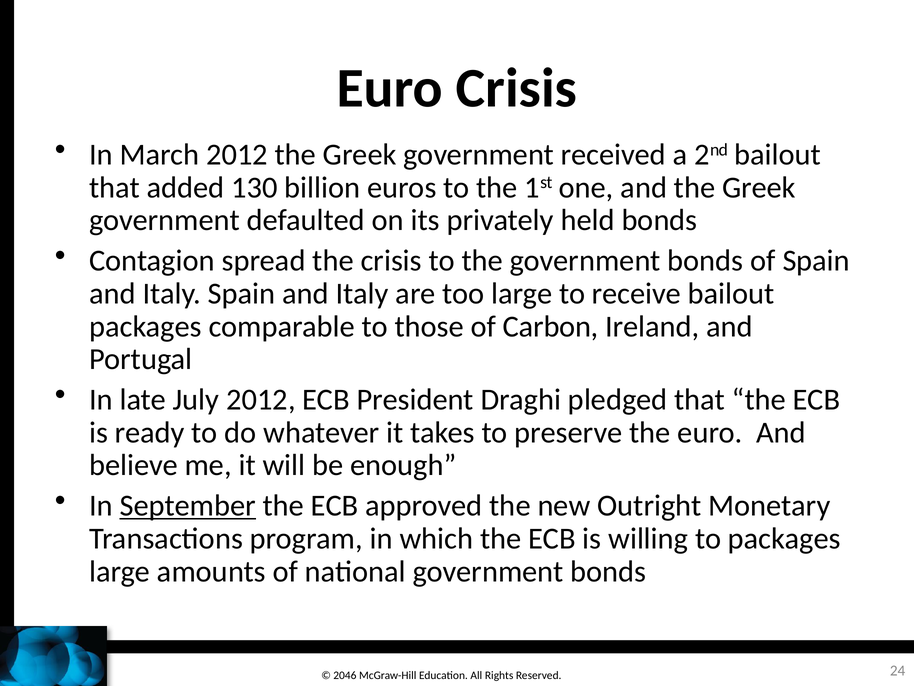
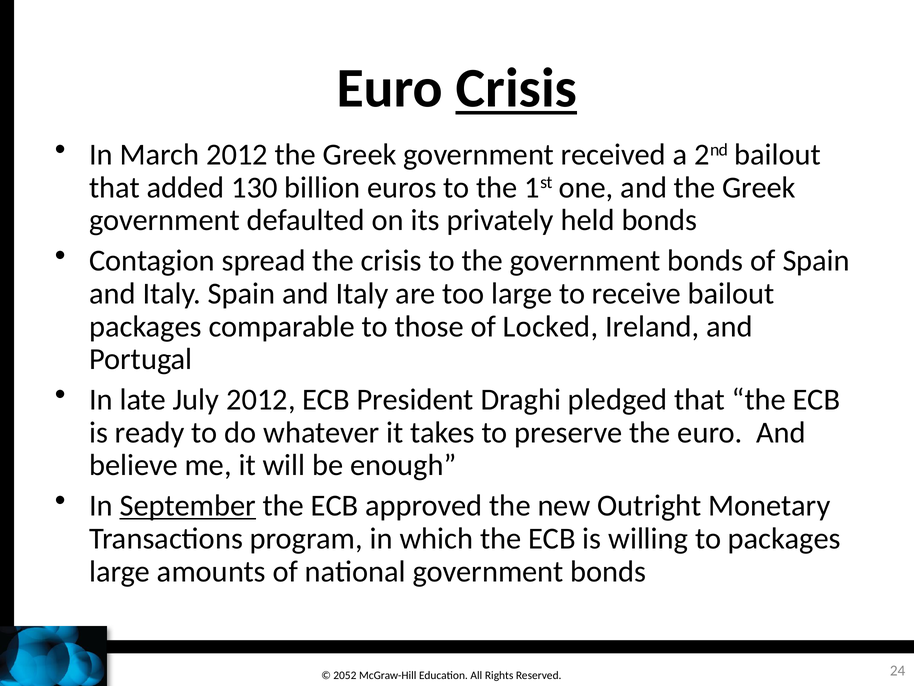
Crisis underline: none -> present (516, 88)
Carbon: Carbon -> Locked (551, 326)
2046: 2046 -> 2052 (345, 675)
